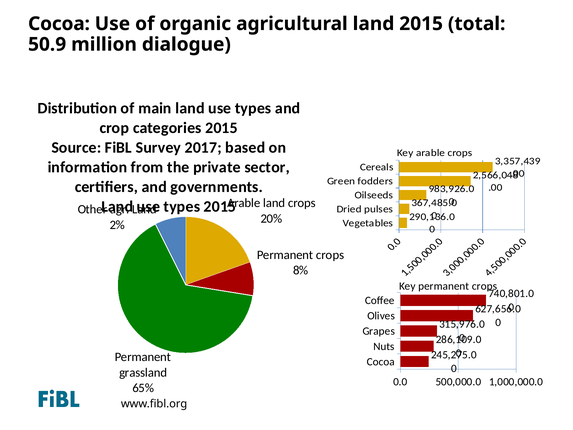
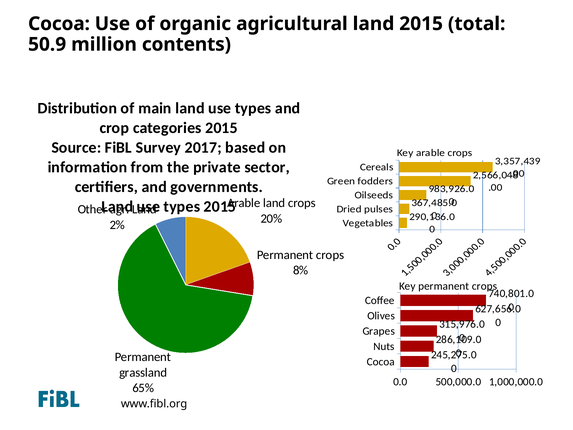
dialogue: dialogue -> contents (186, 44)
